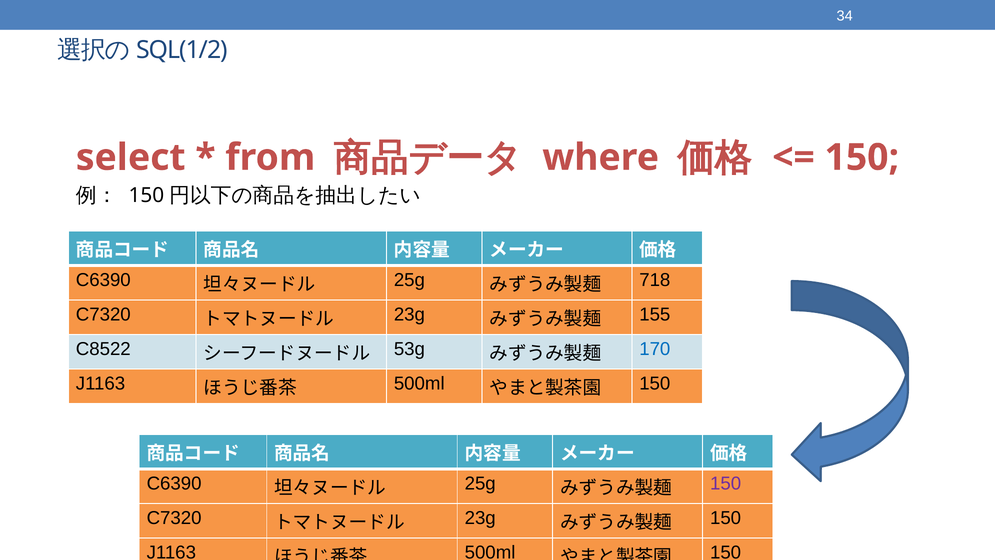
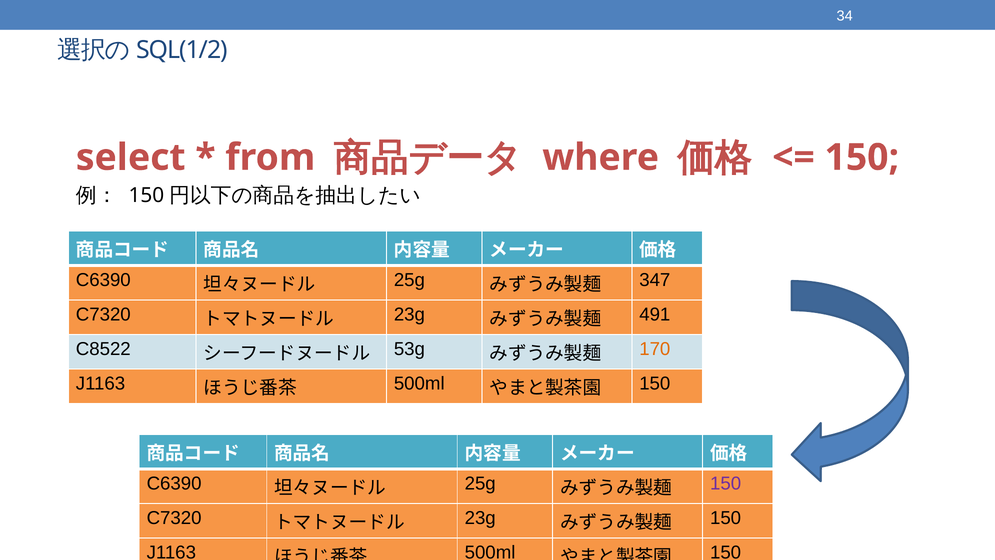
718: 718 -> 347 (655, 280)
155: 155 -> 491 (655, 314)
170 colour: blue -> orange (655, 349)
